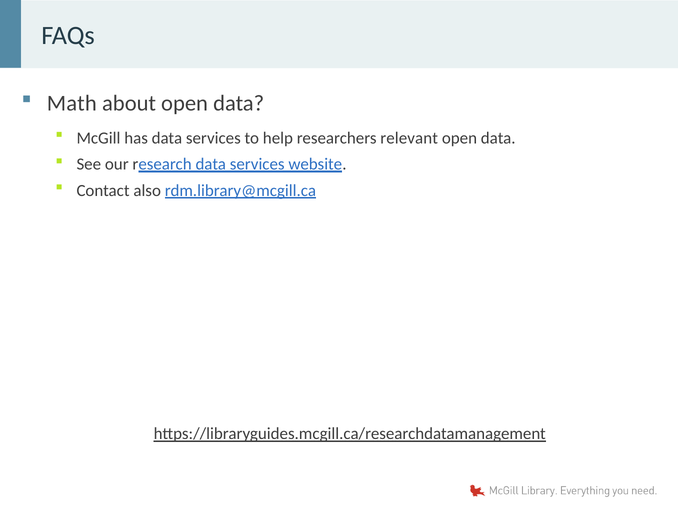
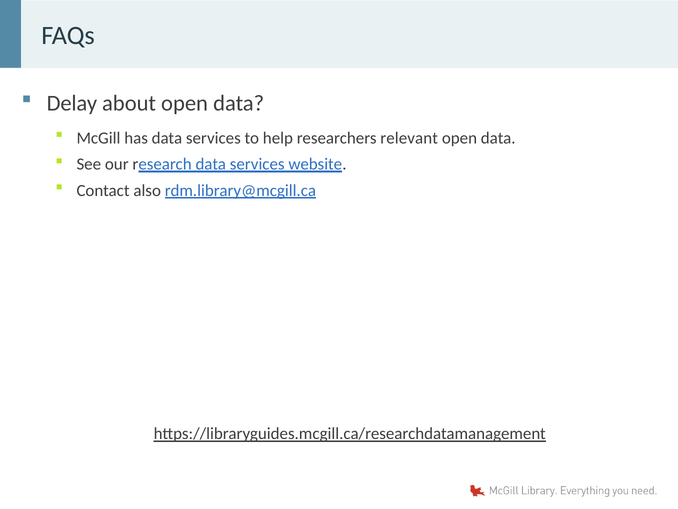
Math: Math -> Delay (72, 103)
